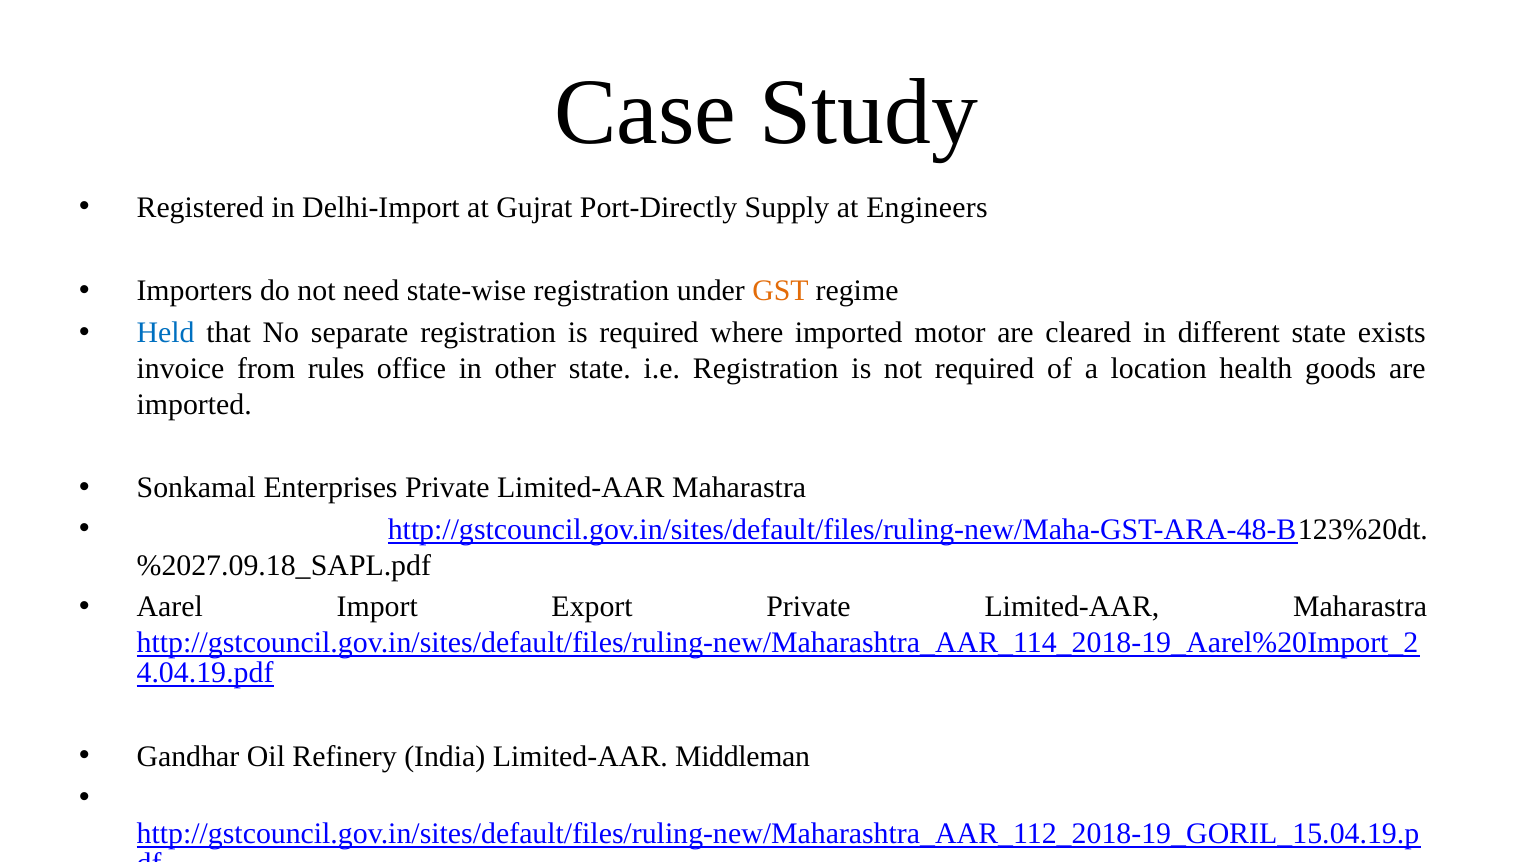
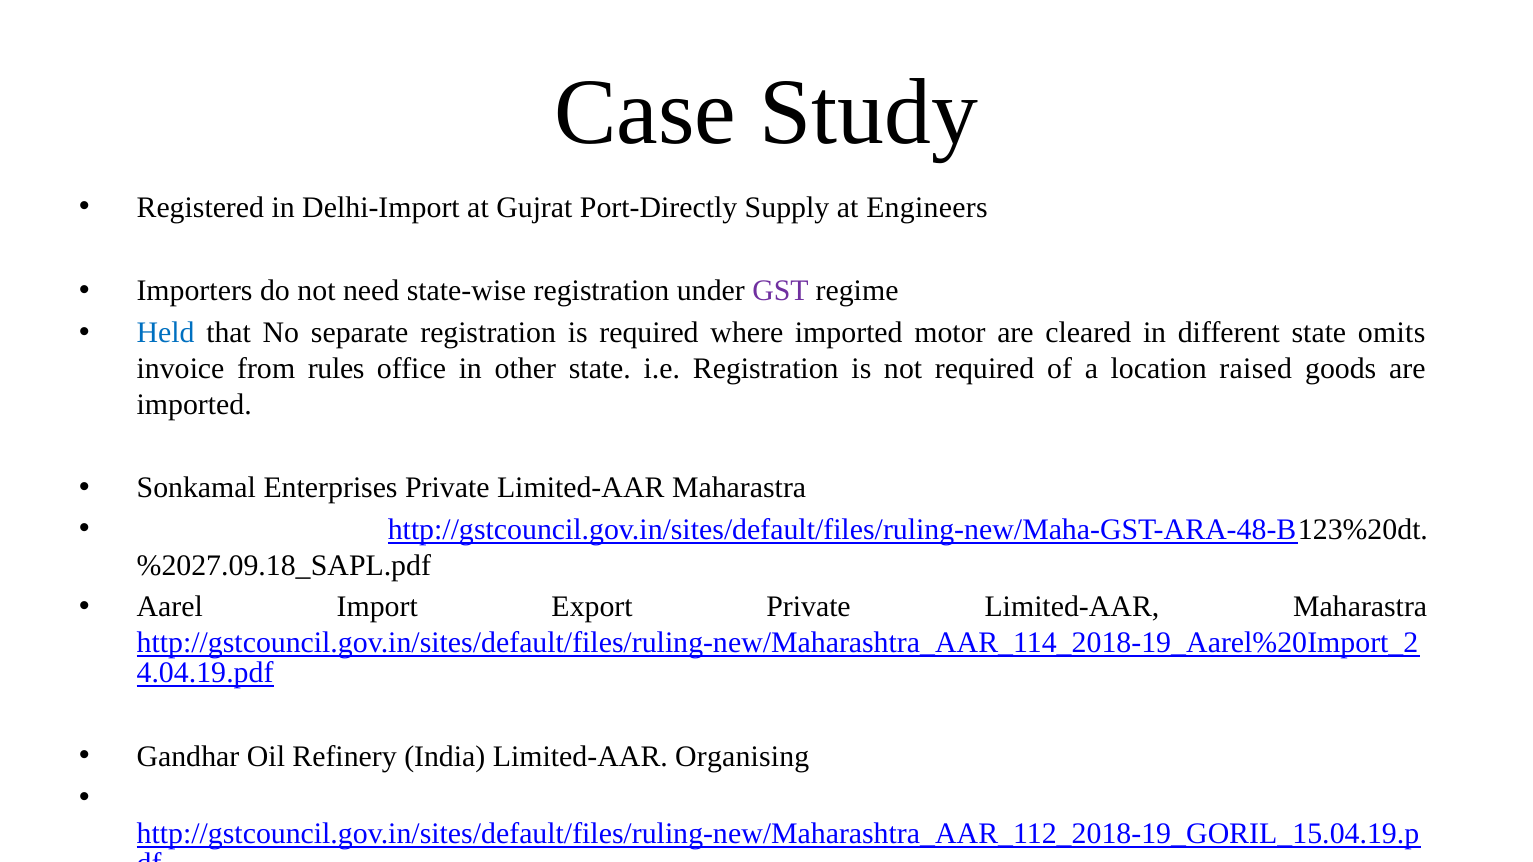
GST colour: orange -> purple (781, 291)
exists: exists -> omits (1392, 333)
health: health -> raised (1256, 369)
Middleman: Middleman -> Organising (742, 757)
